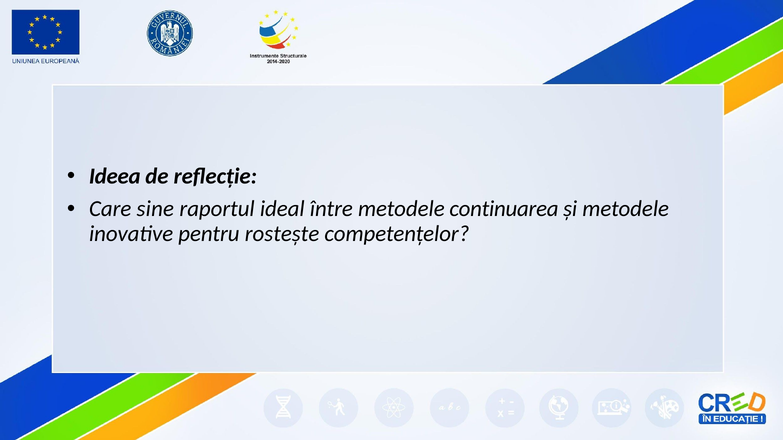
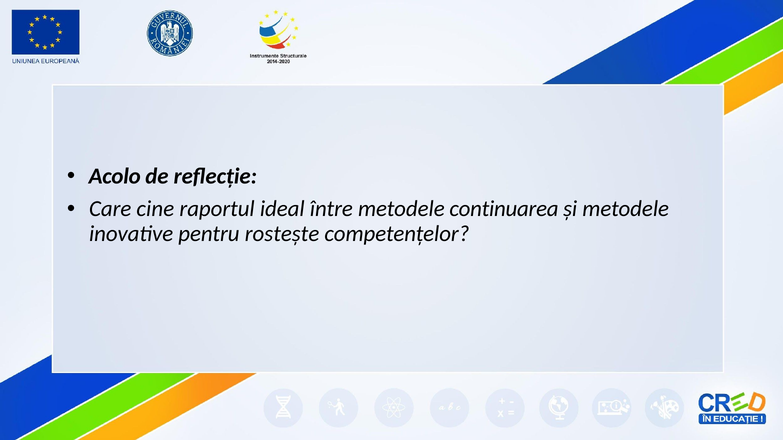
Ideea: Ideea -> Acolo (115, 176)
sine: sine -> cine (155, 209)
